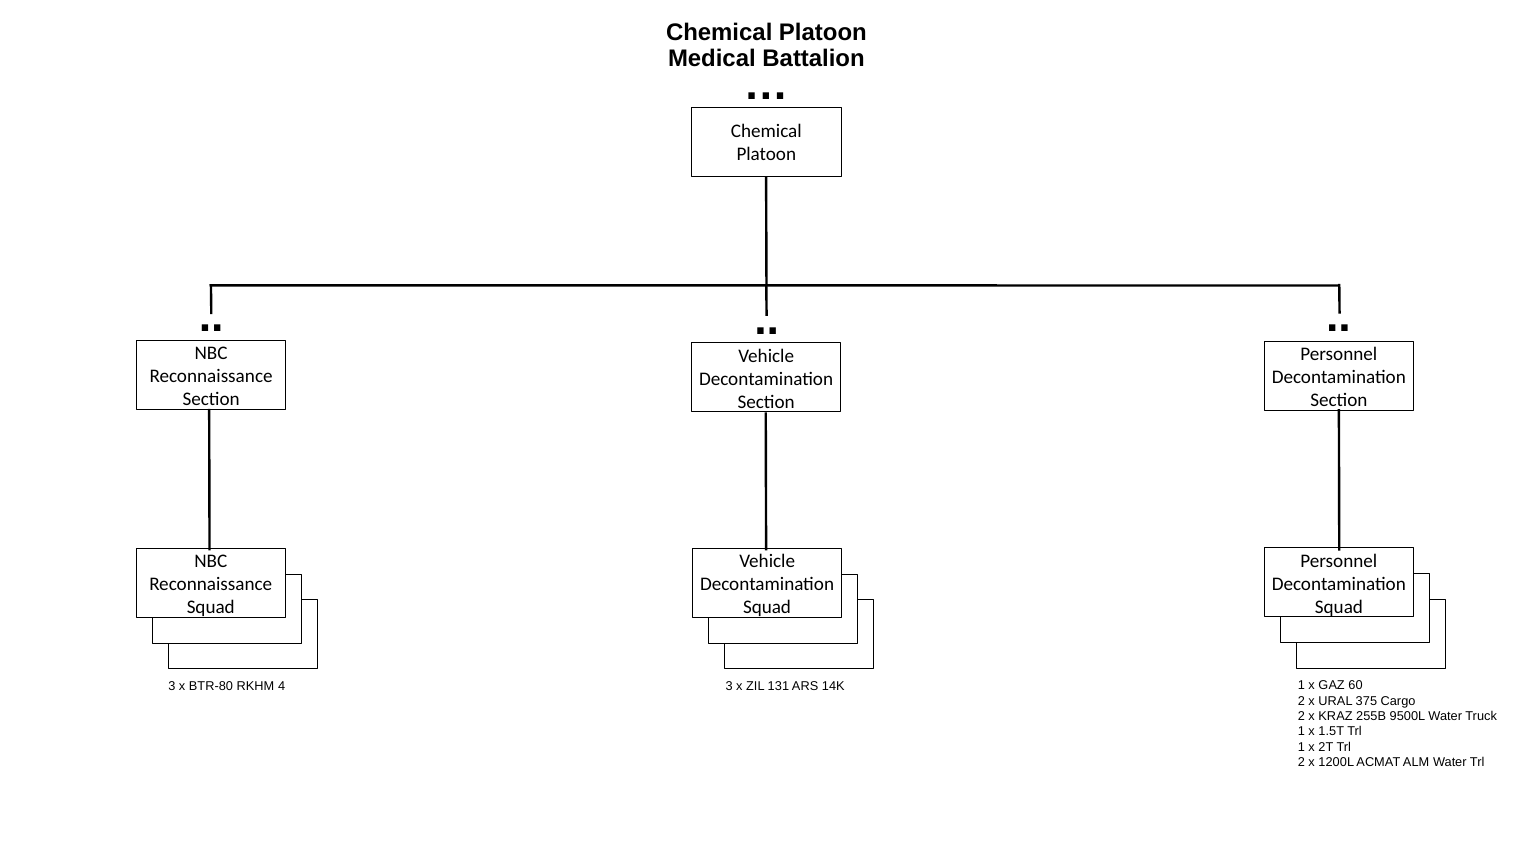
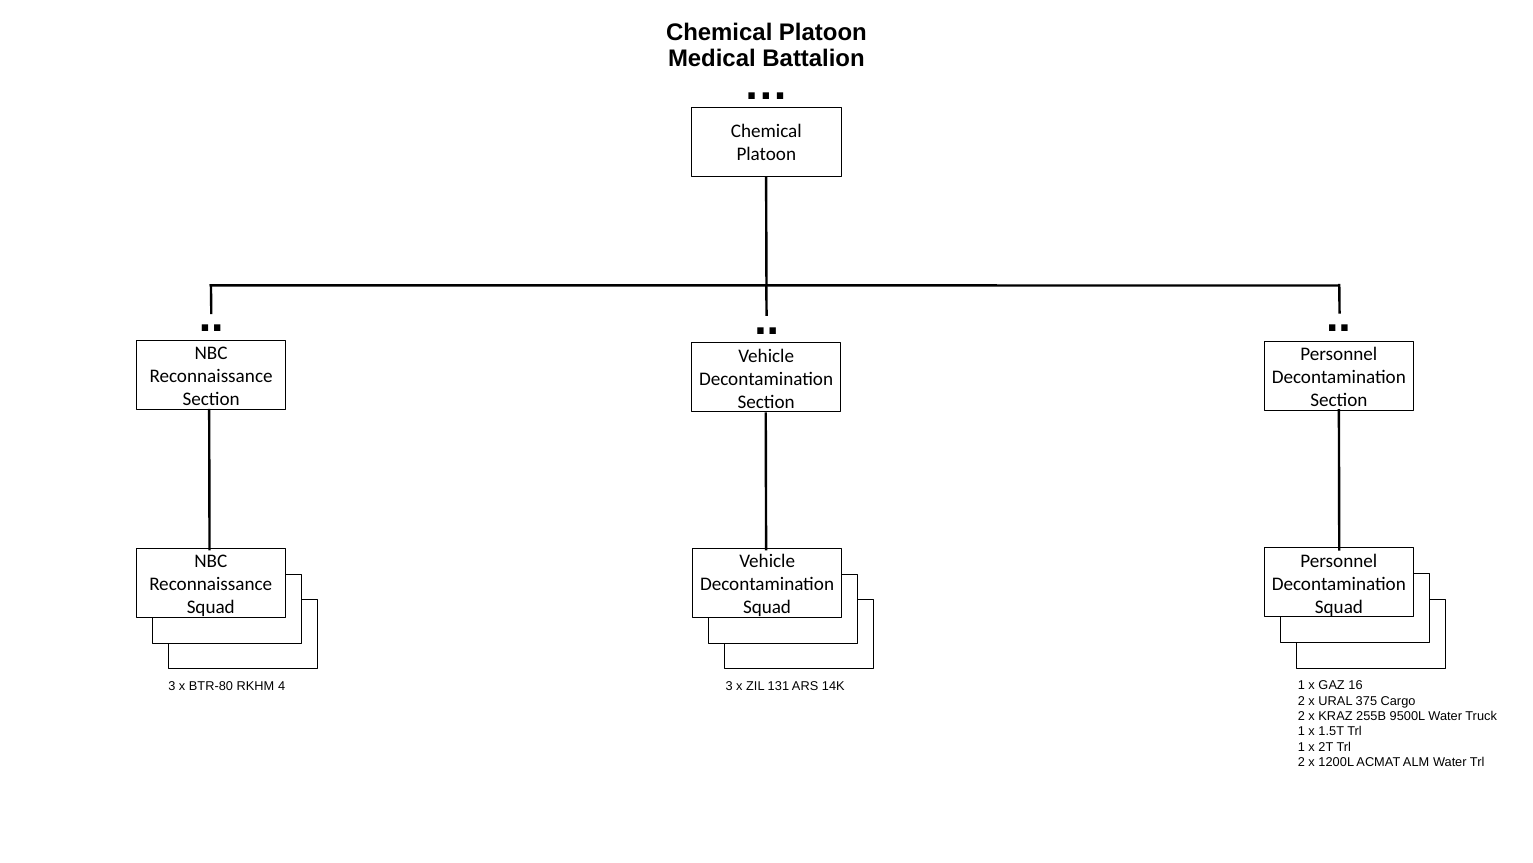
60: 60 -> 16 (1356, 685)
